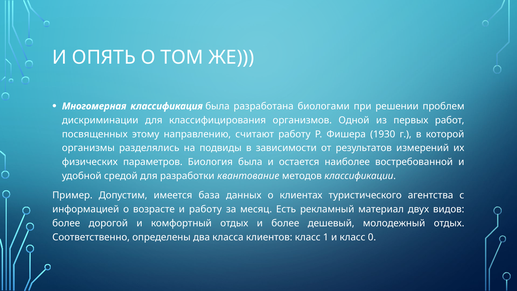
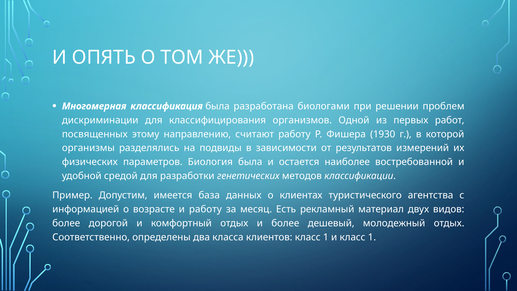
квантование: квантование -> генетических (248, 176)
и класс 0: 0 -> 1 (372, 237)
